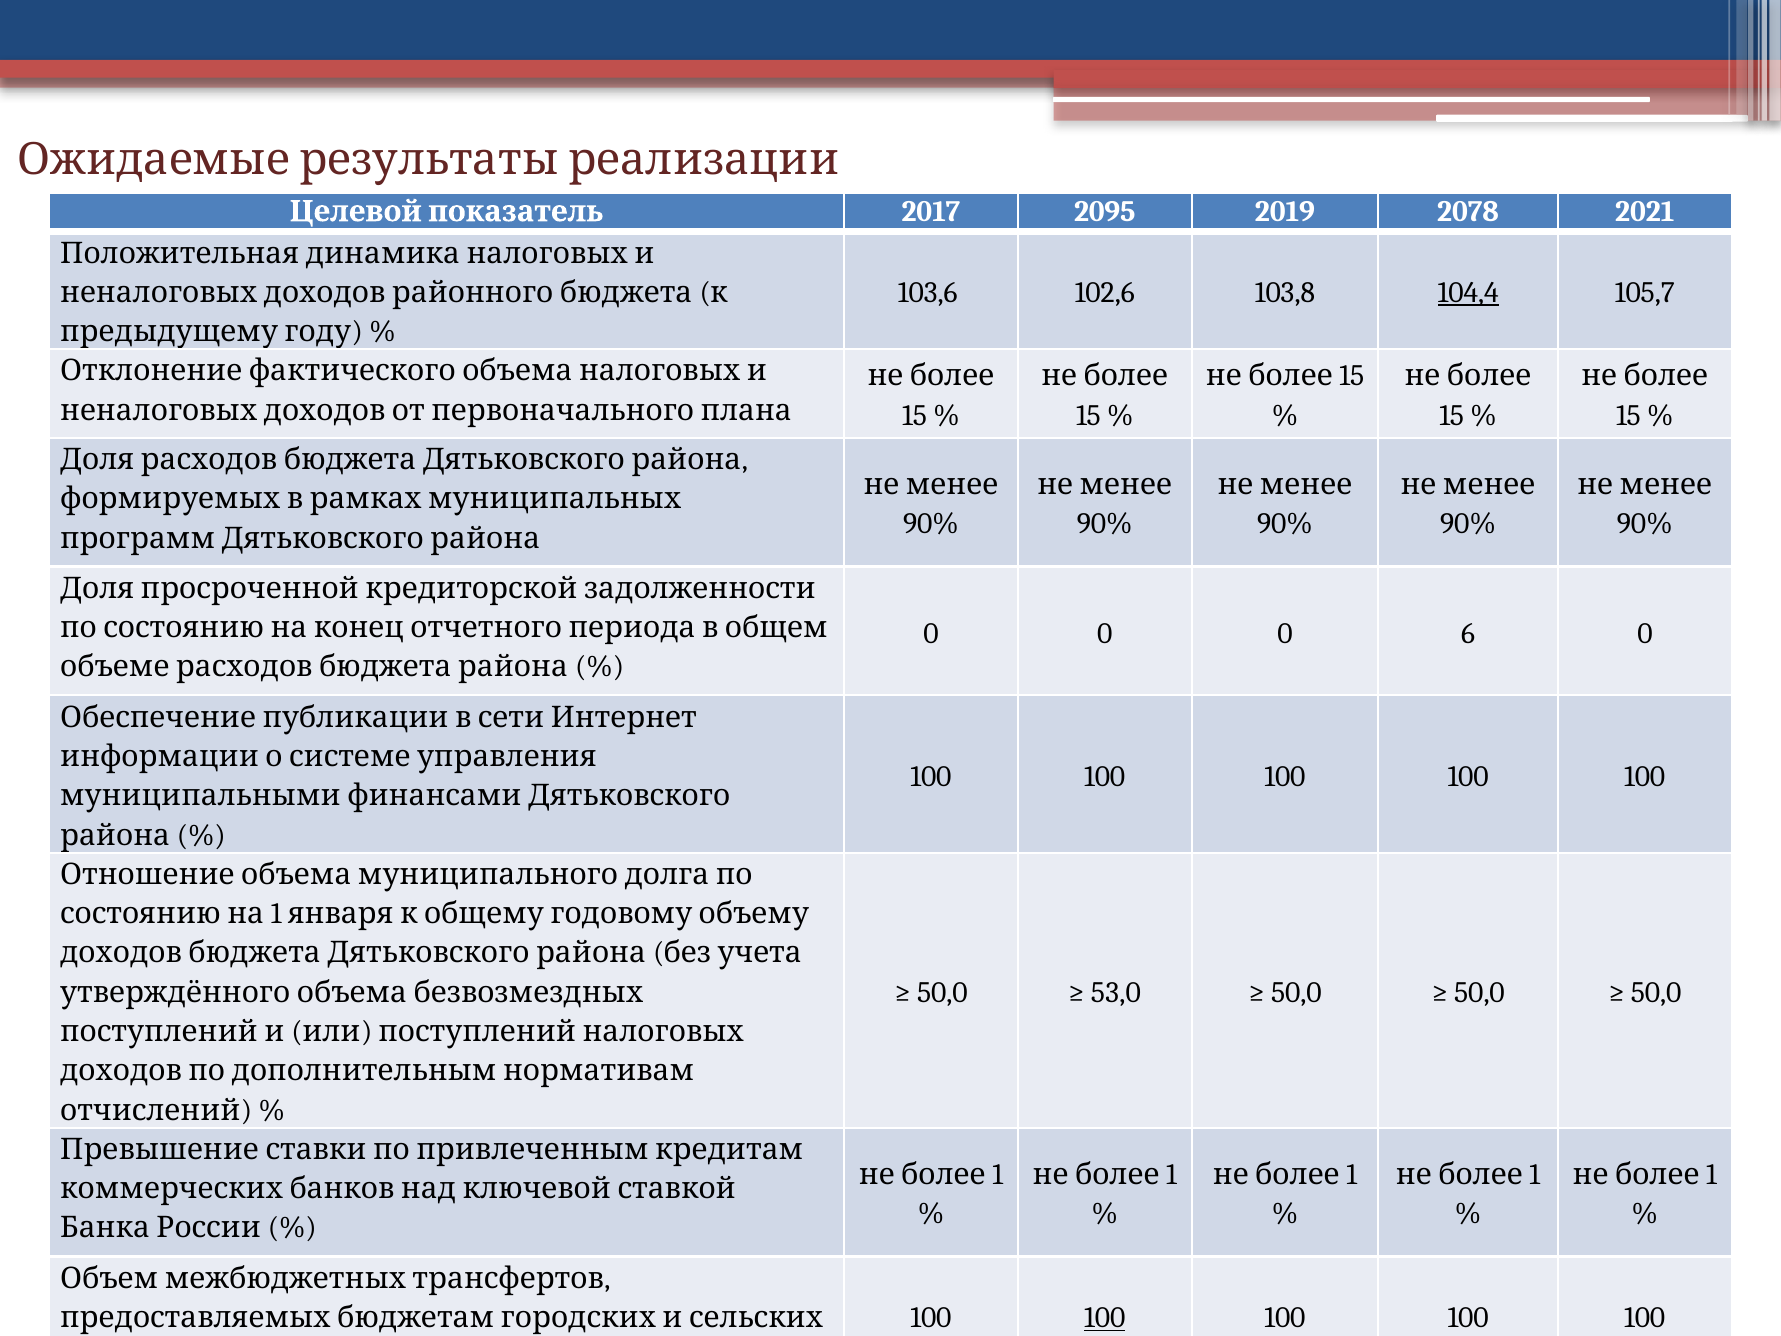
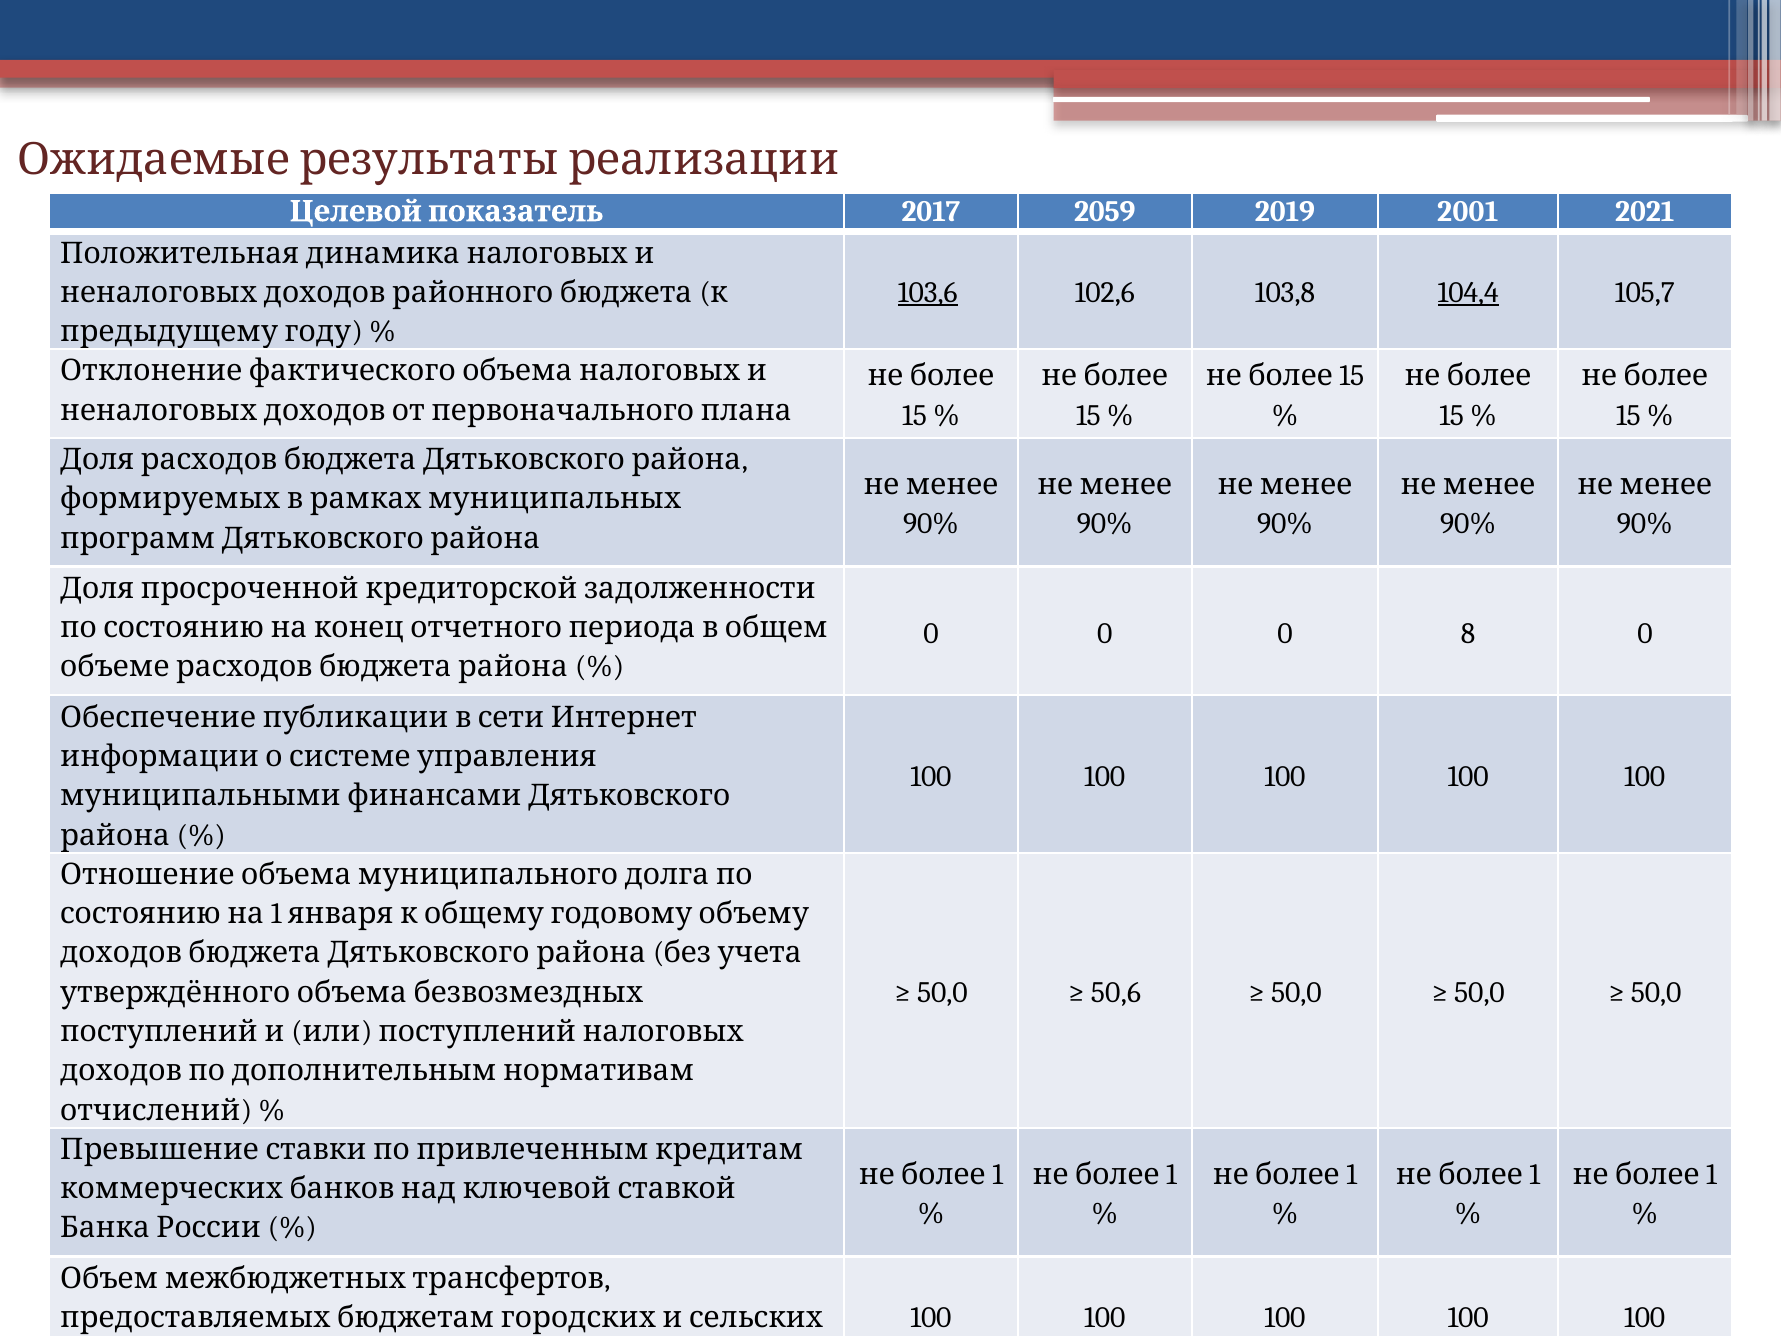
2095: 2095 -> 2059 (1105, 211)
2078: 2078 -> 2001 (1468, 211)
103,6 underline: none -> present (928, 292)
6: 6 -> 8 (1468, 633)
53,0: 53,0 -> 50,6 (1116, 992)
100 underline: present -> none (1105, 1318)
